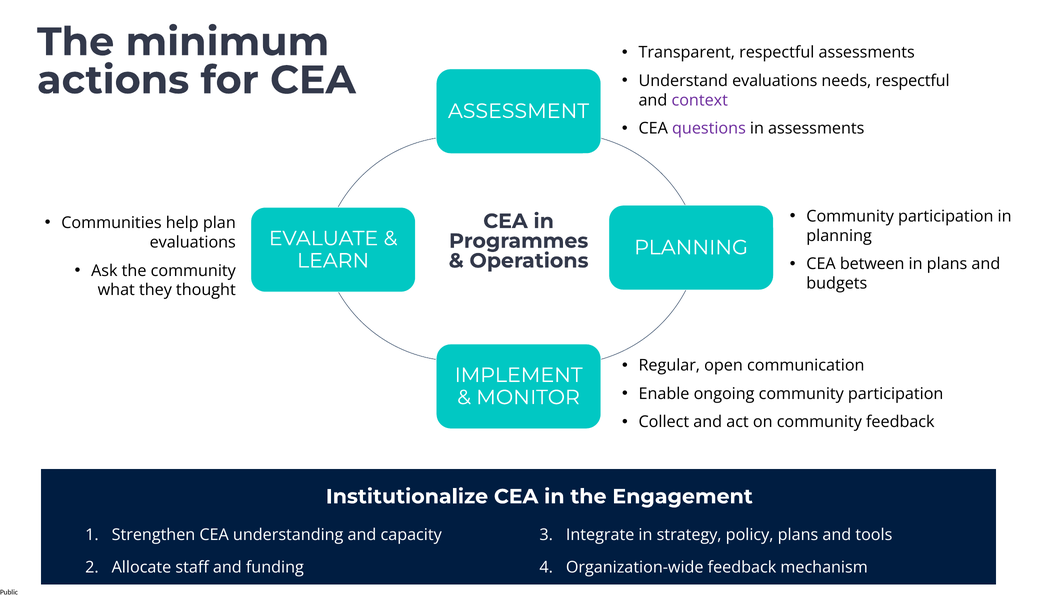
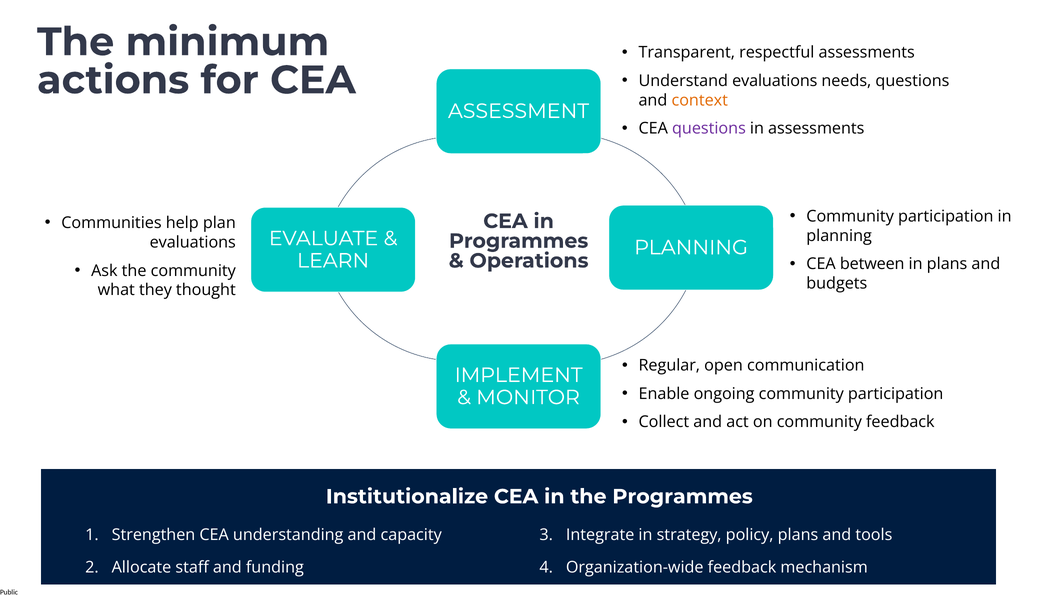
needs respectful: respectful -> questions (912, 81)
context colour: purple -> orange (700, 100)
the Engagement: Engagement -> Programmes (683, 497)
